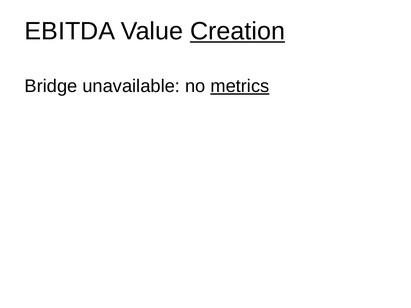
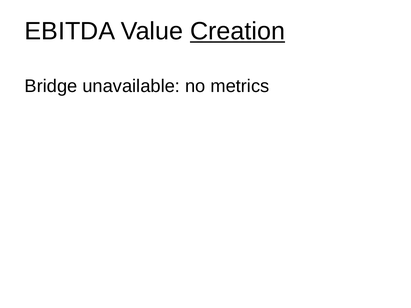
metrics underline: present -> none (240, 86)
